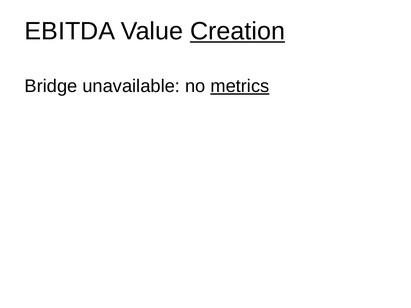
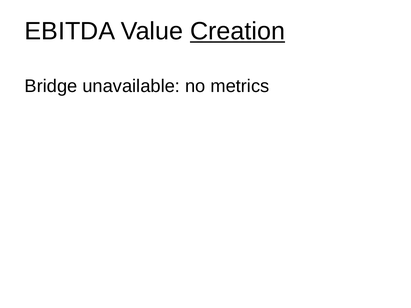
metrics underline: present -> none (240, 86)
